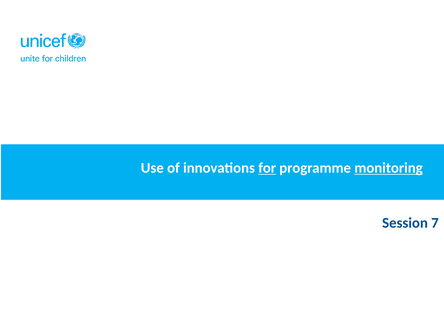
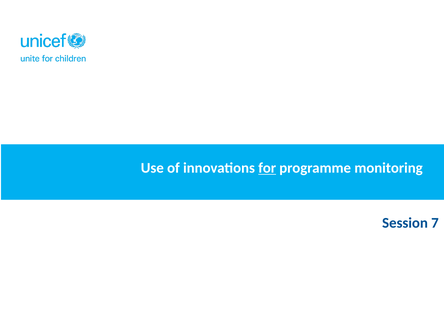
monitoring underline: present -> none (389, 168)
